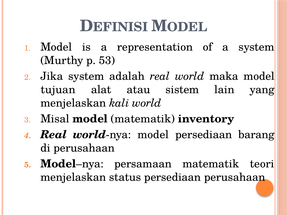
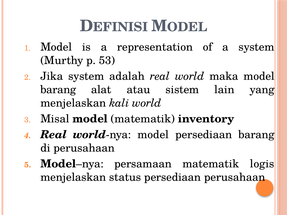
tujuan: tujuan -> barang (58, 90)
teori: teori -> logis (262, 164)
